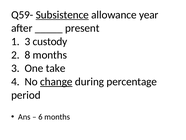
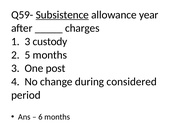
present: present -> charges (82, 28)
8: 8 -> 5 (27, 55)
take: take -> post (56, 68)
change underline: present -> none (56, 81)
percentage: percentage -> considered (132, 81)
